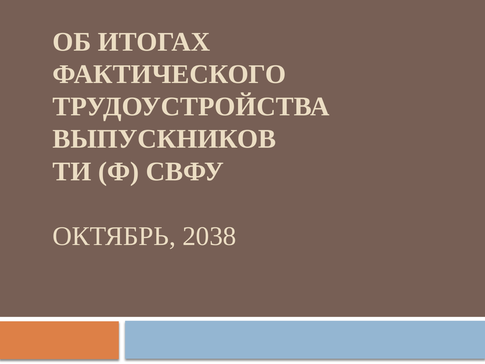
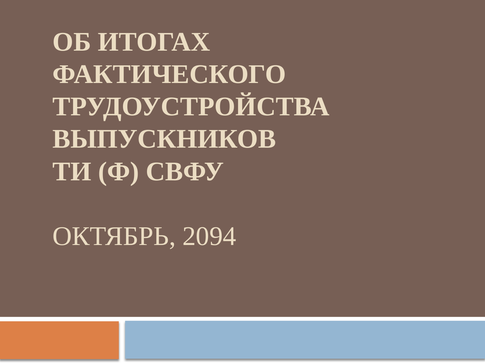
2038: 2038 -> 2094 (209, 236)
